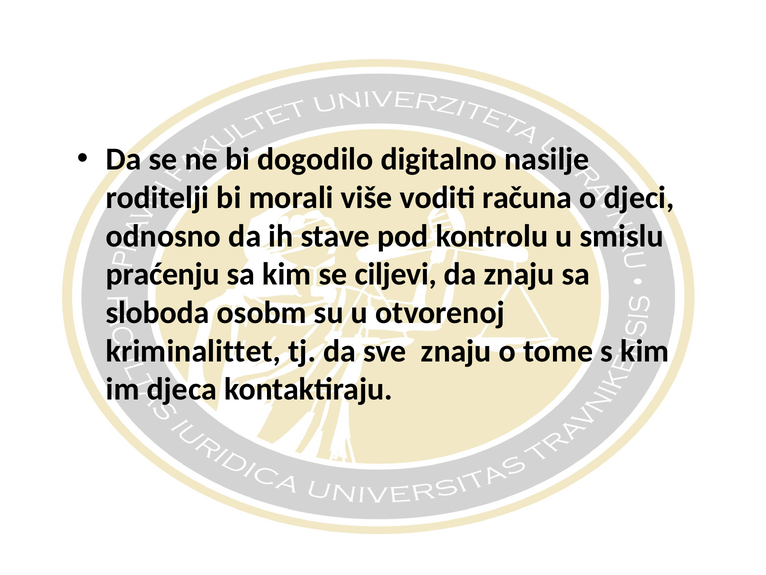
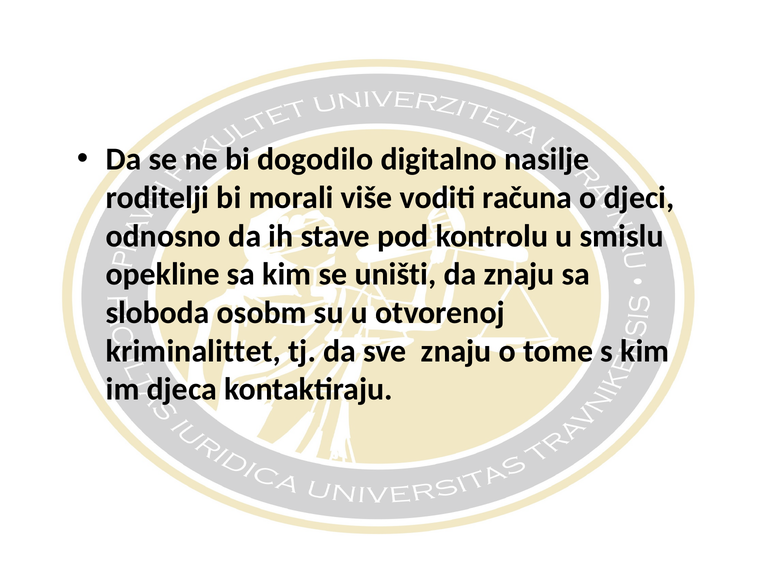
praćenju: praćenju -> opekline (163, 274)
ciljevi: ciljevi -> uništi (396, 274)
